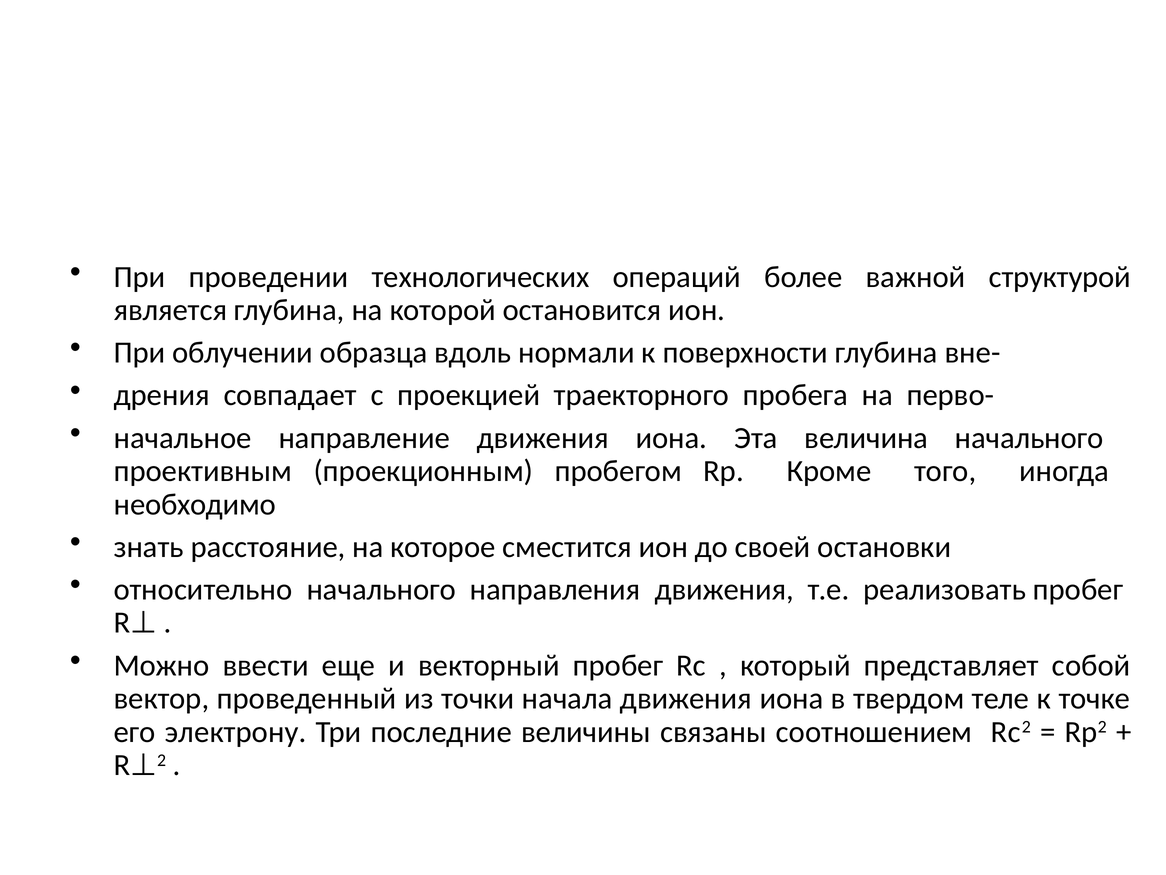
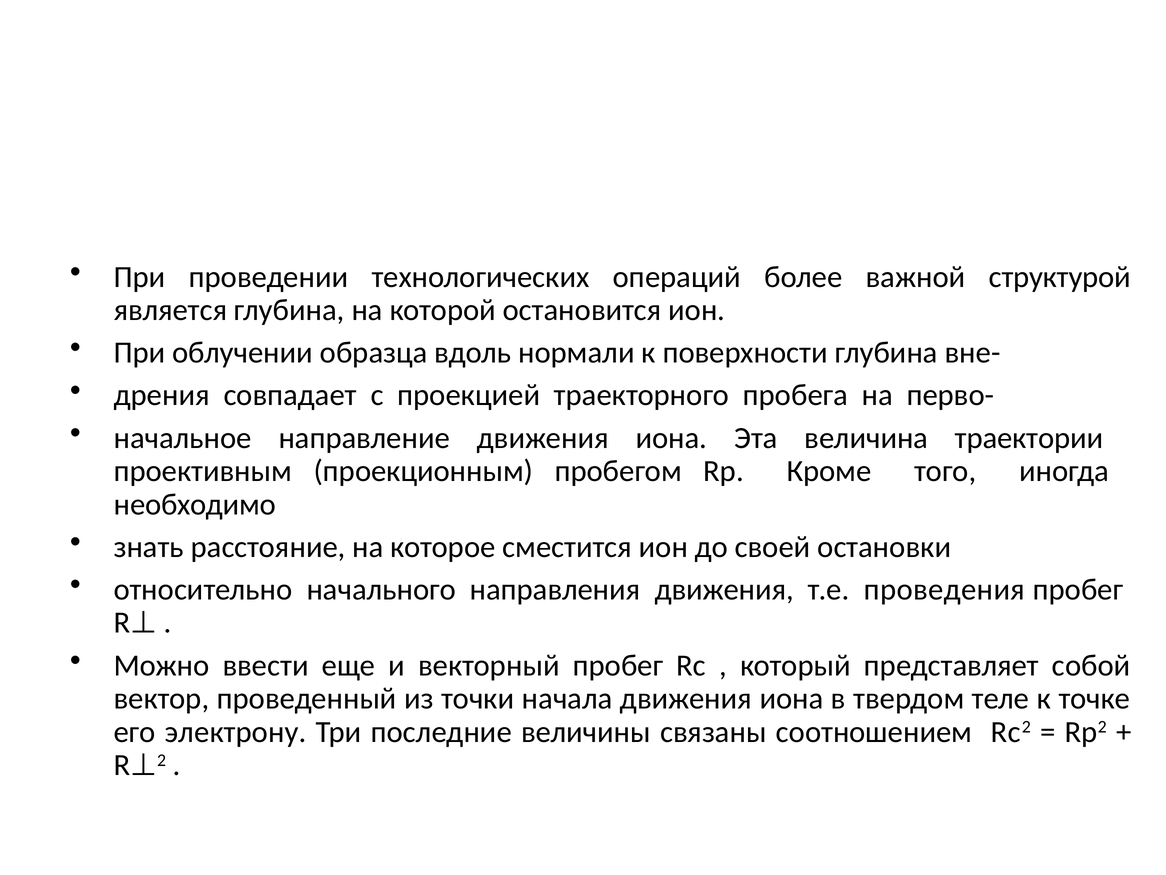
величина начального: начального -> траектории (1029, 438)
реализовать: реализовать -> проведения (944, 589)
